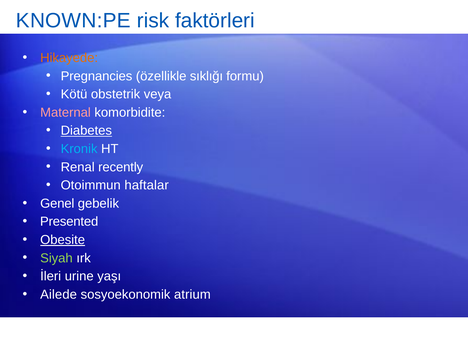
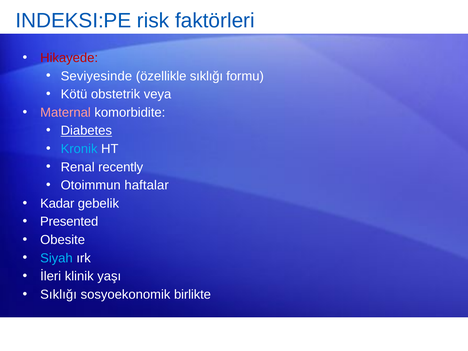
KNOWN:PE: KNOWN:PE -> INDEKSI:PE (73, 21)
Hikayede colour: orange -> red (69, 58)
Pregnancies: Pregnancies -> Seviyesinde (96, 76)
Genel: Genel -> Kadar (57, 203)
Obesite underline: present -> none (63, 240)
Siyah colour: light green -> light blue (56, 258)
urine: urine -> klinik (79, 276)
Ailede: Ailede -> Sıklığı (59, 295)
atrium: atrium -> birlikte (192, 295)
